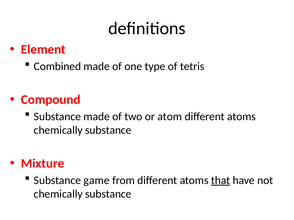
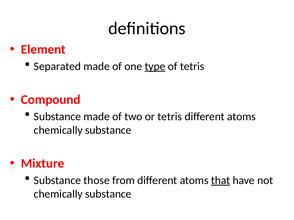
Combined: Combined -> Separated (57, 66)
type underline: none -> present (155, 66)
or atom: atom -> tetris (170, 117)
game: game -> those (97, 181)
